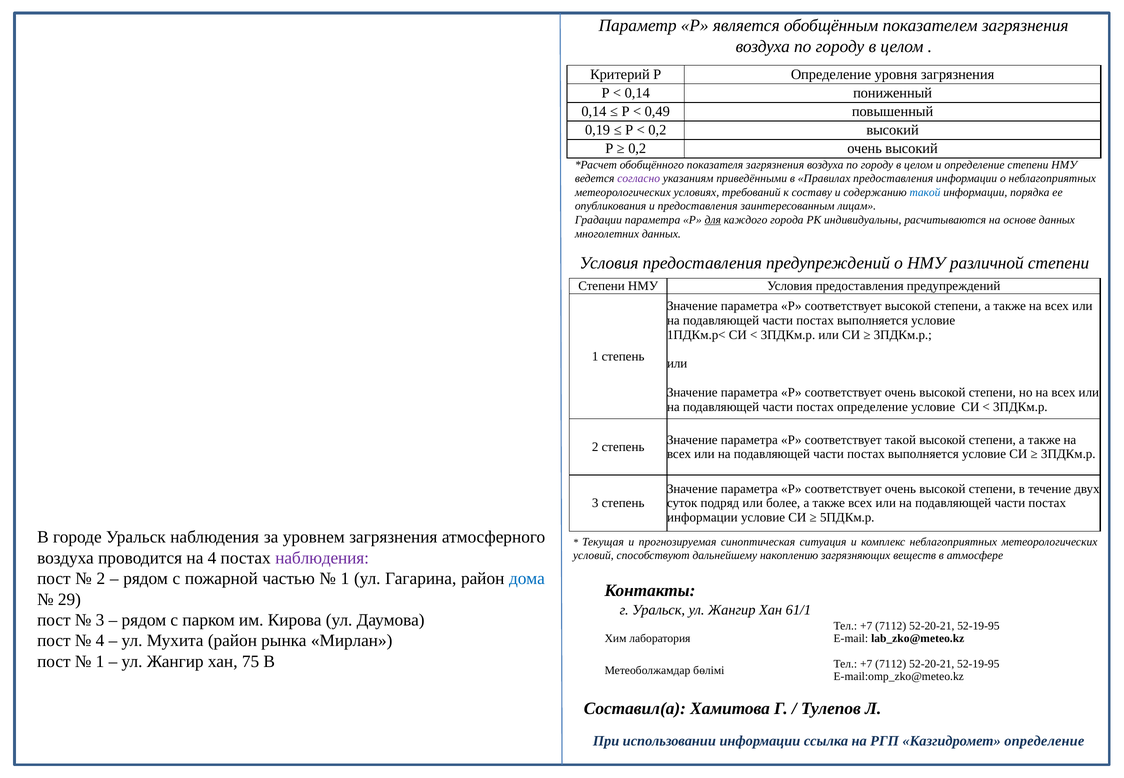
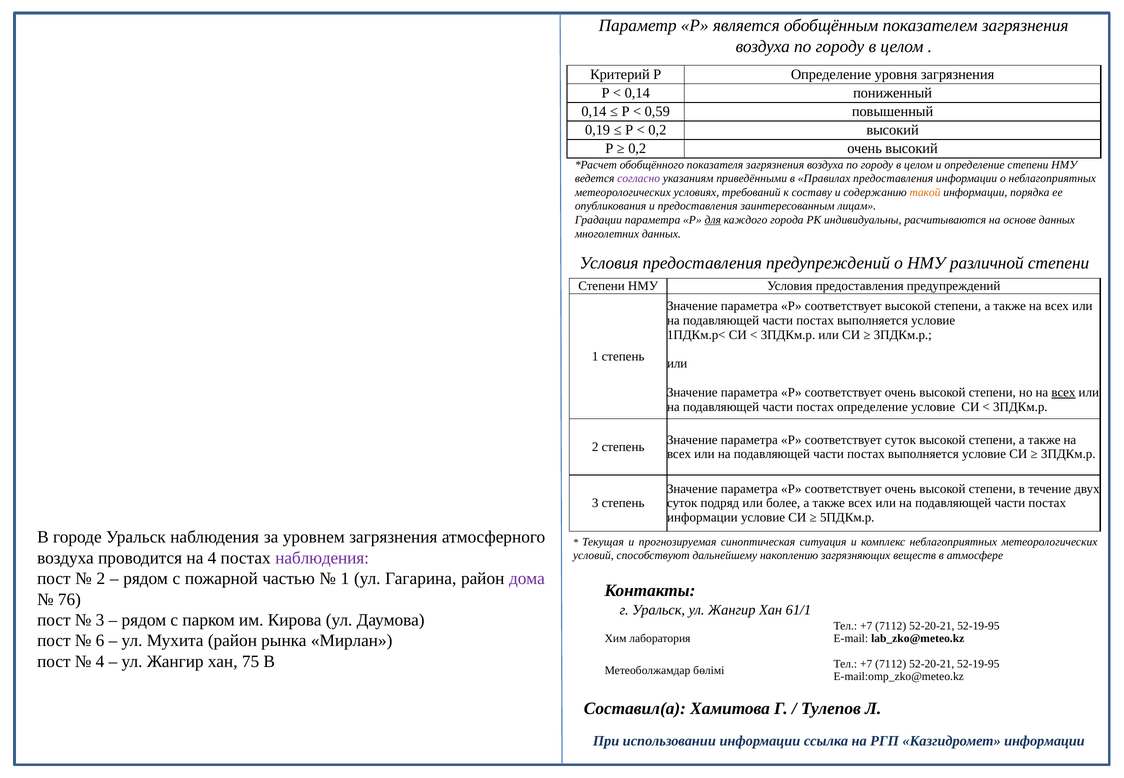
0,49: 0,49 -> 0,59 (657, 112)
такой colour: blue -> orange (925, 192)
всех underline: none -> present (1063, 392)
соответствует такой: такой -> суток (900, 440)
дома colour: blue -> purple (527, 579)
29: 29 -> 76 (69, 599)
4: 4 -> 6 (100, 641)
1: 1 -> 4 (100, 662)
Казгидромет определение: определение -> информации (1044, 741)
